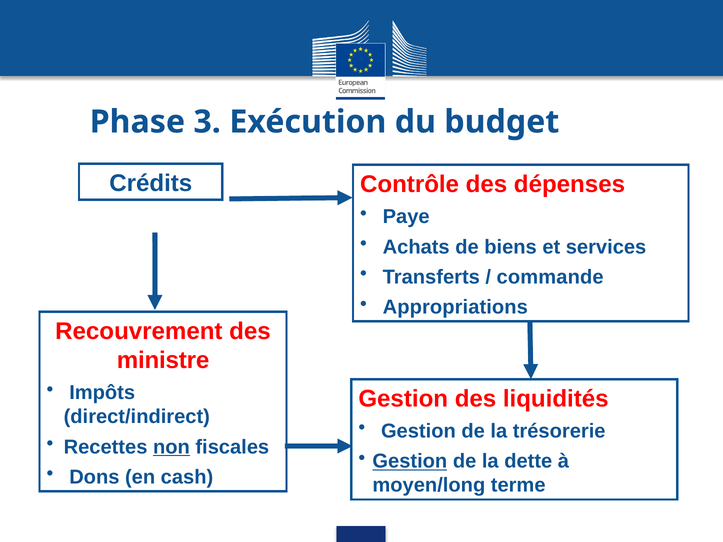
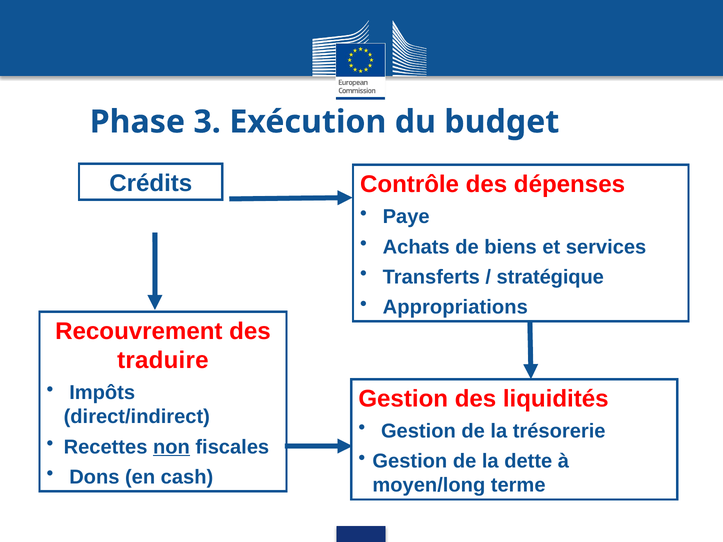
commande: commande -> stratégique (550, 277)
ministre: ministre -> traduire (163, 361)
Gestion underline: present -> none (410, 461)
